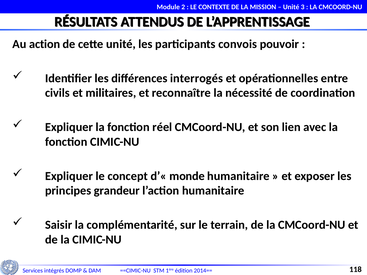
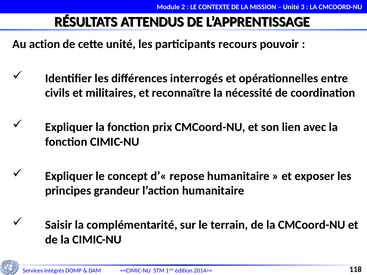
convois: convois -> recours (238, 44)
réel: réel -> prix (162, 127)
monde: monde -> repose (187, 176)
